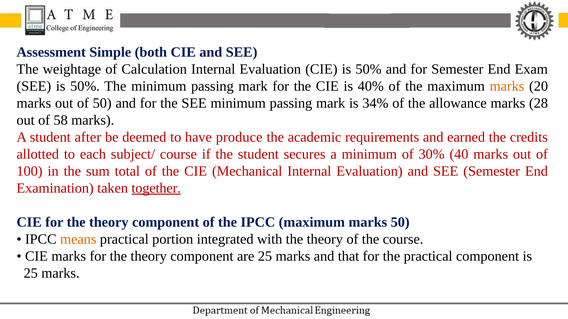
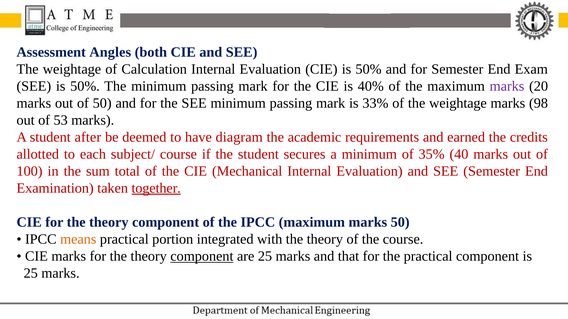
Simple: Simple -> Angles (110, 52)
marks colour: orange -> purple (507, 86)
34%: 34% -> 33% (375, 103)
of the allowance: allowance -> weightage (458, 103)
28: 28 -> 98 (539, 103)
58: 58 -> 53 (61, 120)
produce: produce -> diagram (239, 137)
30%: 30% -> 35% (432, 154)
component underline: none -> present (202, 257)
